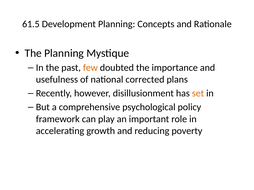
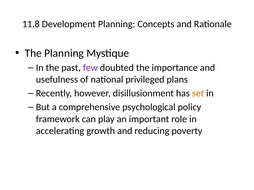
61.5: 61.5 -> 11.8 (31, 24)
few colour: orange -> purple (90, 68)
corrected: corrected -> privileged (145, 80)
